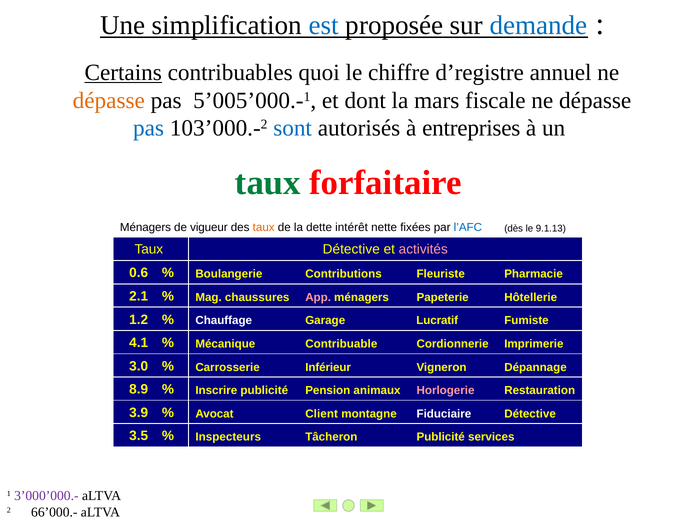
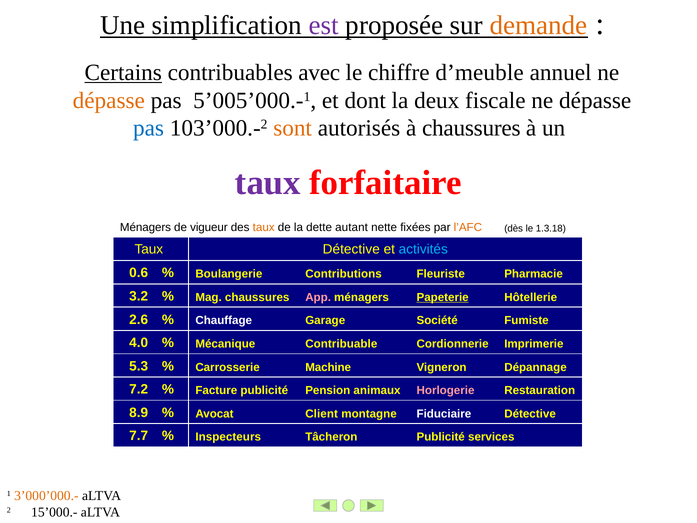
est colour: blue -> purple (324, 25)
demande colour: blue -> orange (538, 25)
quoi: quoi -> avec (319, 72)
d’registre: d’registre -> d’meuble (480, 72)
mars: mars -> deux (437, 100)
sont colour: blue -> orange (293, 128)
à entreprises: entreprises -> chaussures (471, 128)
taux colour: green -> purple (268, 182)
intérêt: intérêt -> autant (352, 227)
l’AFC colour: blue -> orange (468, 227)
9.1.13: 9.1.13 -> 1.3.18 (551, 228)
activités colour: pink -> light blue (423, 249)
2.1: 2.1 -> 3.2 (139, 296)
Papeterie underline: none -> present (443, 297)
1.2: 1.2 -> 2.6 (139, 319)
Lucratif: Lucratif -> Société (437, 320)
4.1: 4.1 -> 4.0 (139, 343)
3.0: 3.0 -> 5.3 (139, 366)
Inférieur: Inférieur -> Machine (328, 367)
8.9: 8.9 -> 7.2 (139, 389)
Inscrire: Inscrire -> Facture (216, 390)
3.9: 3.9 -> 8.9 (139, 412)
3.5: 3.5 -> 7.7 (139, 436)
3’000’000.- colour: purple -> orange (46, 496)
66’000.-: 66’000.- -> 15’000.- (54, 512)
